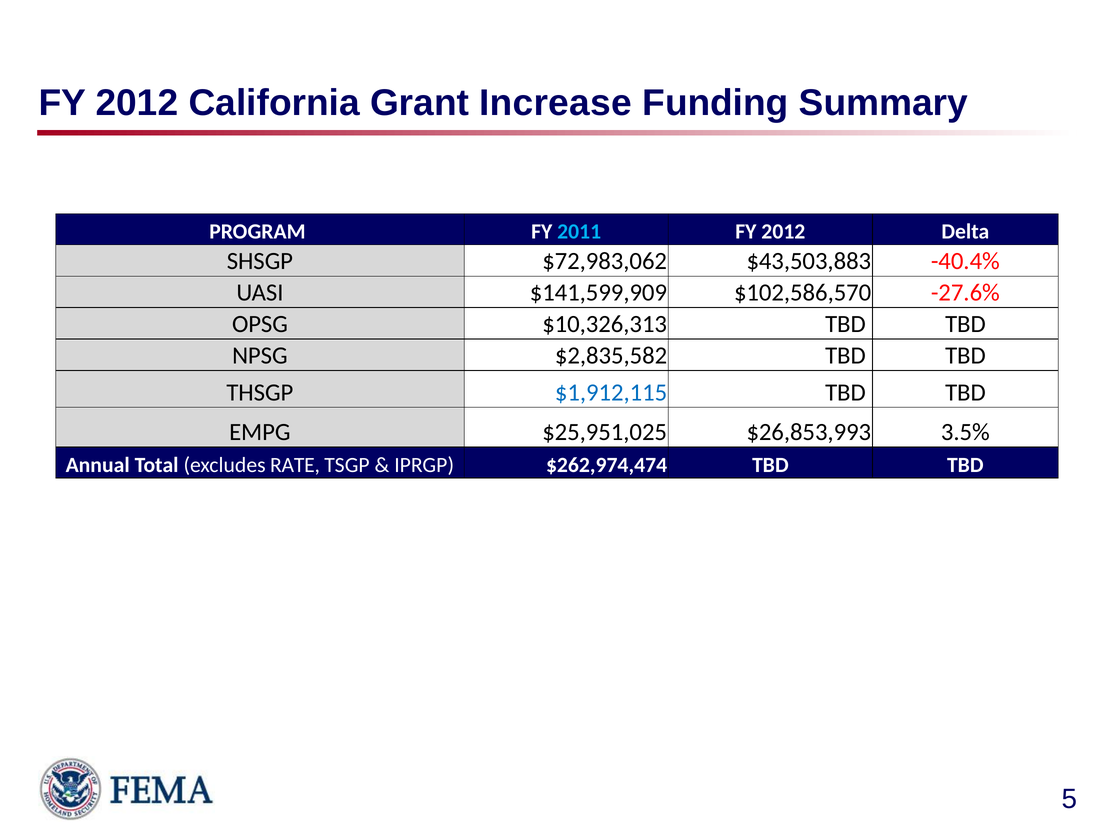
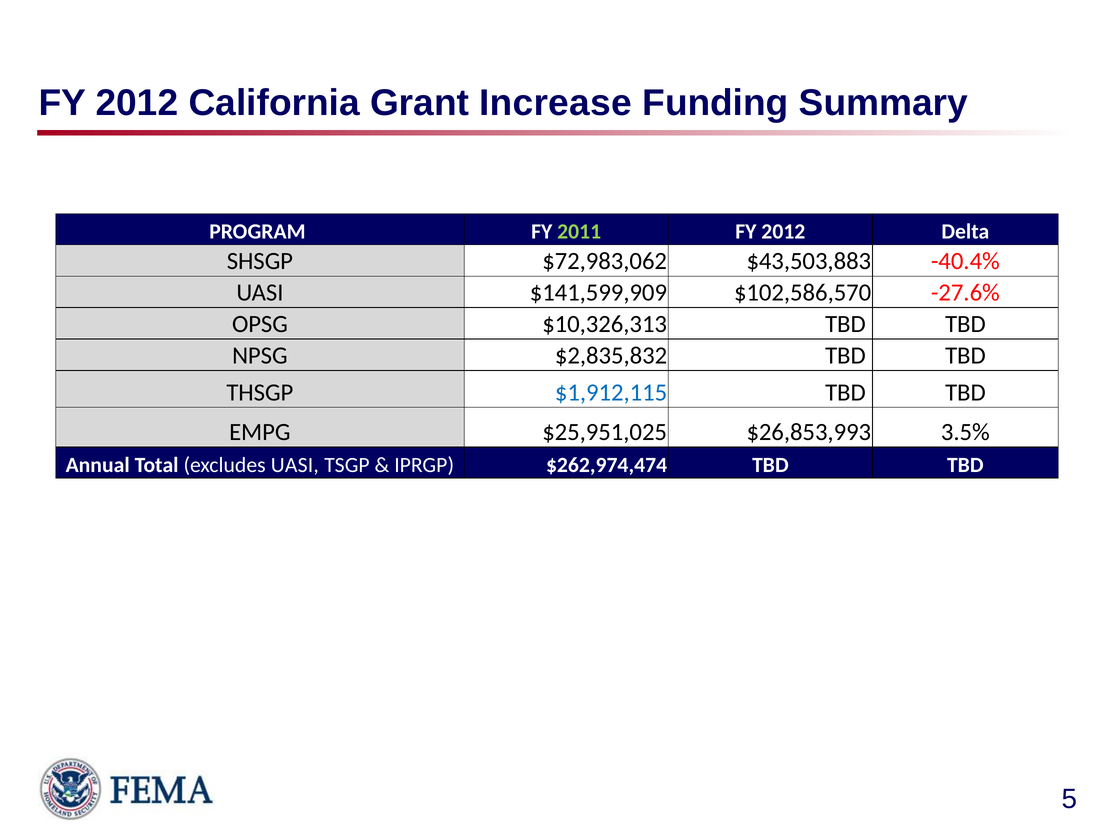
2011 colour: light blue -> light green (579, 232)
$2,835,582: $2,835,582 -> $2,835,832 (611, 355)
excludes RATE: RATE -> UASI (295, 465)
